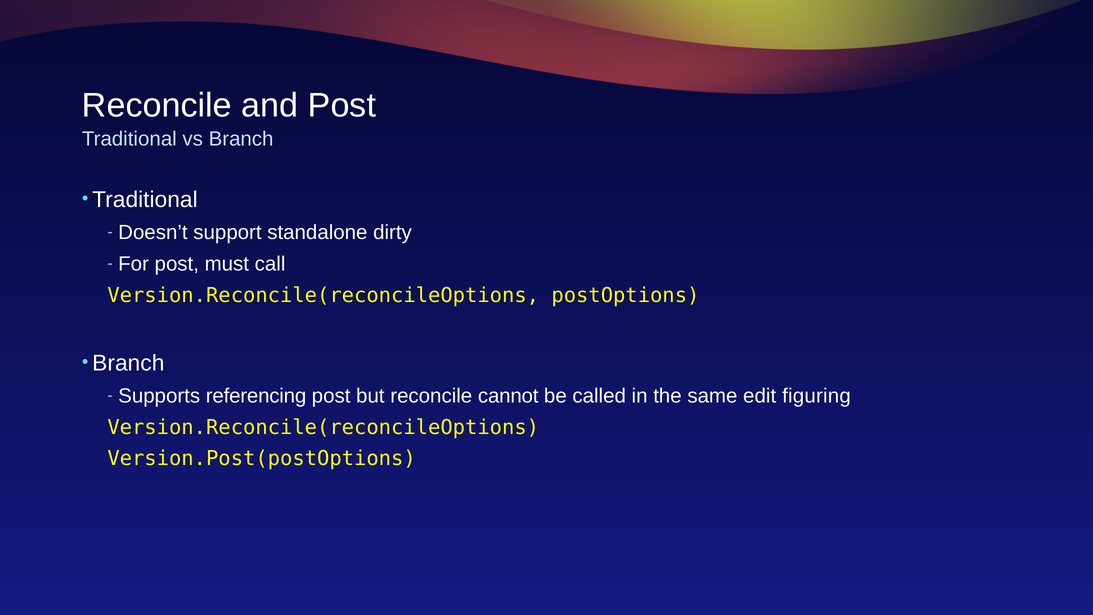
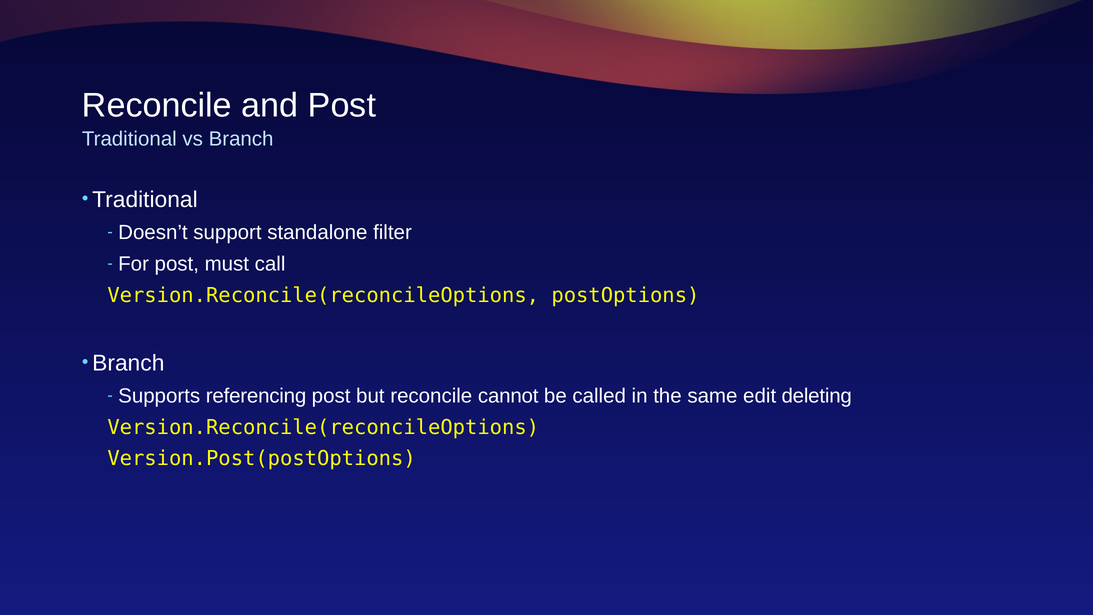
dirty: dirty -> filter (392, 232)
figuring: figuring -> deleting (817, 396)
